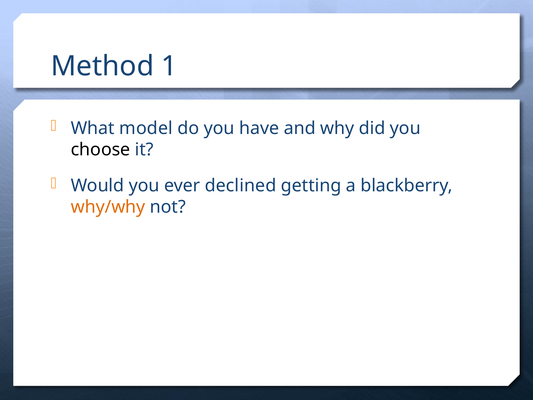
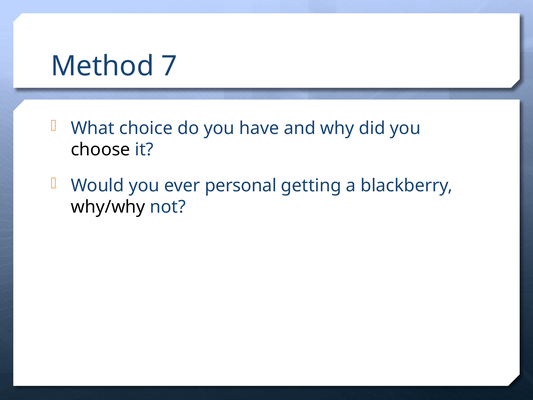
1: 1 -> 7 (169, 66)
model: model -> choice (146, 128)
declined: declined -> personal (241, 186)
why/why colour: orange -> black (108, 207)
